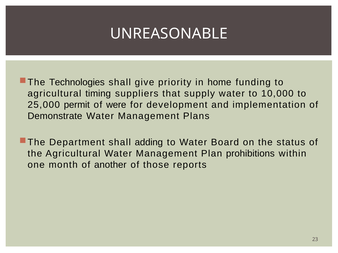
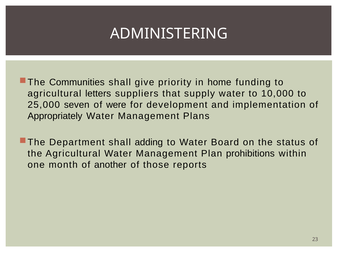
UNREASONABLE: UNREASONABLE -> ADMINISTERING (169, 34)
Technologies: Technologies -> Communities (77, 82)
timing: timing -> letters (98, 94)
permit: permit -> seven (77, 105)
Demonstrate: Demonstrate -> Appropriately (55, 116)
